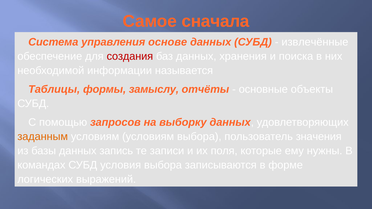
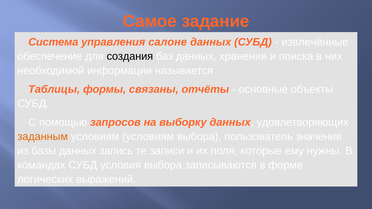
сначала: сначала -> задание (215, 21)
основе: основе -> салоне (168, 42)
создания colour: red -> black (130, 56)
замыслу: замыслу -> связаны (154, 89)
